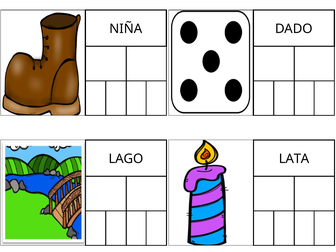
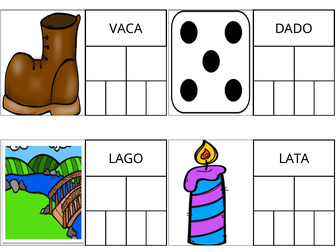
NIÑA: NIÑA -> VACA (126, 29)
